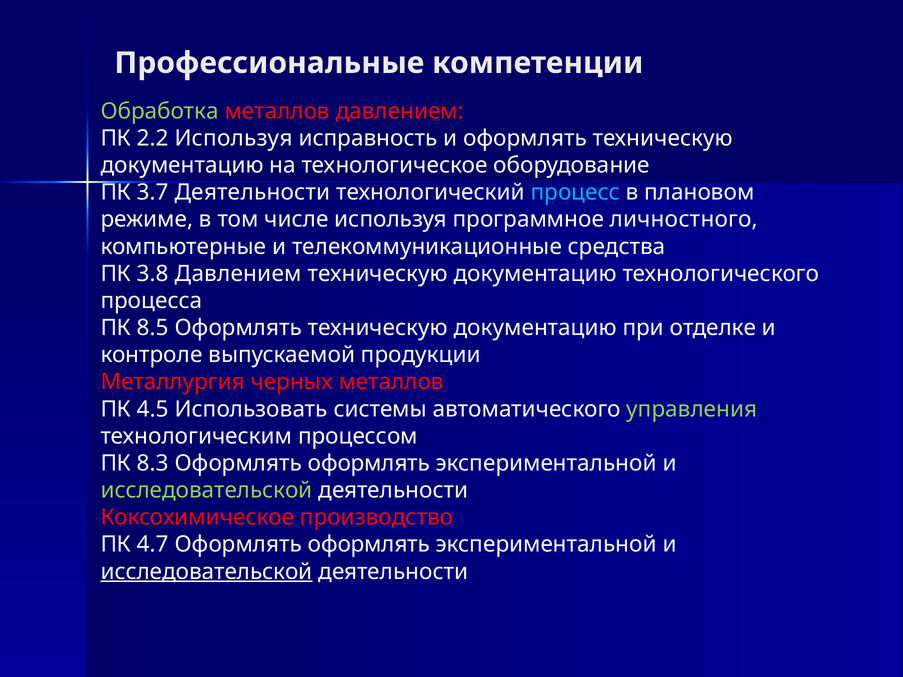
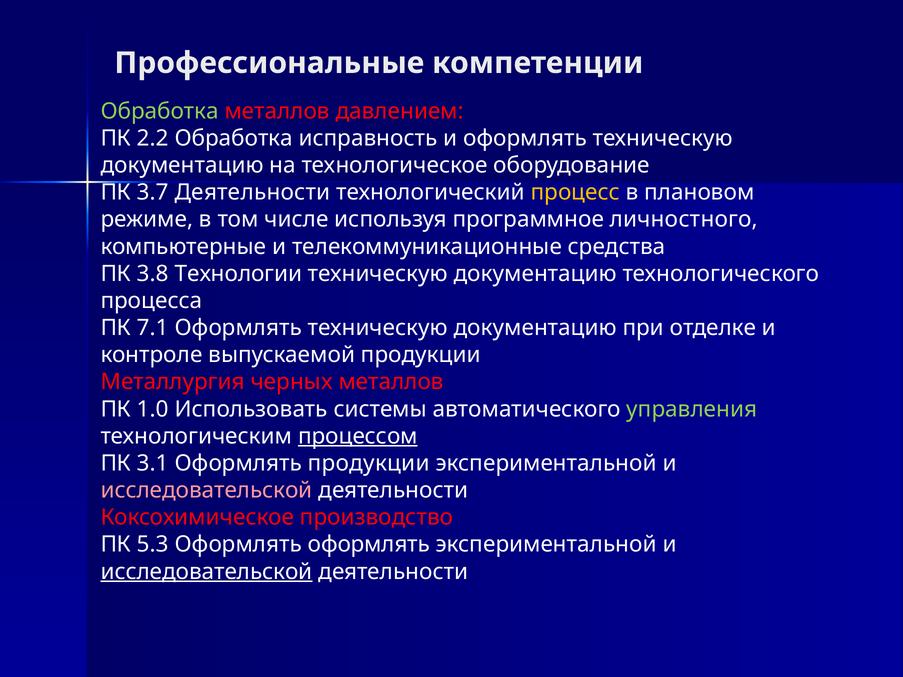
2.2 Используя: Используя -> Обработка (234, 138)
процесс colour: light blue -> yellow (575, 193)
3.8 Давлением: Давлением -> Технологии (238, 274)
8.5: 8.5 -> 7.1 (153, 328)
4.5: 4.5 -> 1.0 (153, 409)
процессом underline: none -> present (358, 436)
8.3: 8.3 -> 3.1 (153, 463)
оформлять: оформлять -> продукции (369, 463)
исследовательской colour: light green -> pink (207, 491)
4.7: 4.7 -> 5.3 (153, 545)
